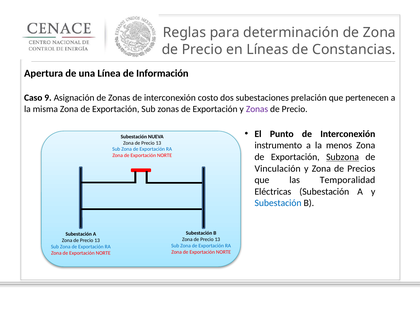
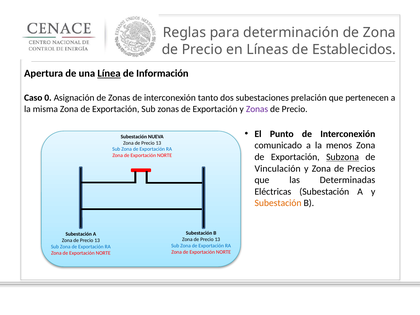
Constancias: Constancias -> Establecidos (354, 49)
Línea underline: none -> present (109, 74)
9: 9 -> 0 (48, 98)
costo: costo -> tanto (208, 98)
instrumento: instrumento -> comunicado (278, 145)
Temporalidad: Temporalidad -> Determinadas (348, 180)
Subestación colour: blue -> orange (278, 203)
